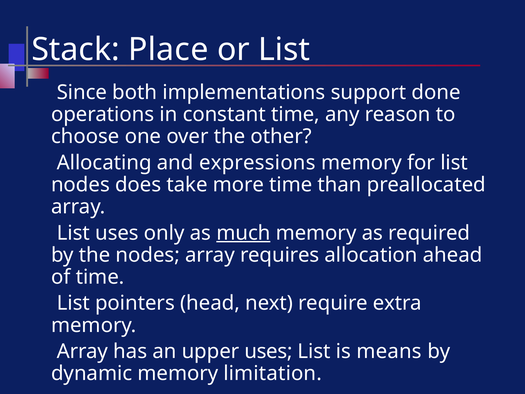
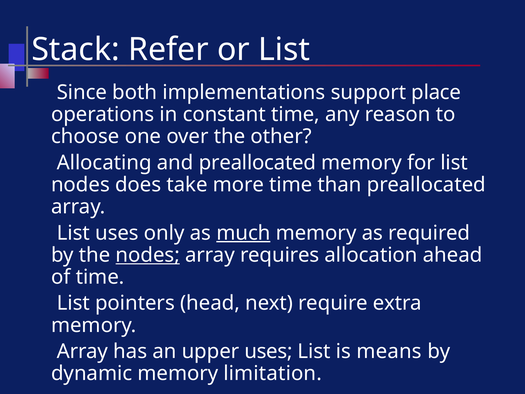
Place: Place -> Refer (168, 49)
done: done -> place (436, 92)
and expressions: expressions -> preallocated (257, 163)
nodes underline: none -> present (148, 255)
